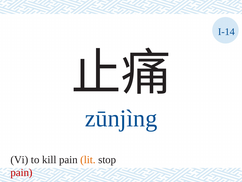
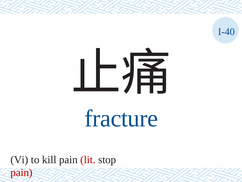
I-14: I-14 -> I-40 (226, 32)
zūnjìng: zūnjìng -> fracture (121, 118)
lit colour: orange -> red (88, 159)
